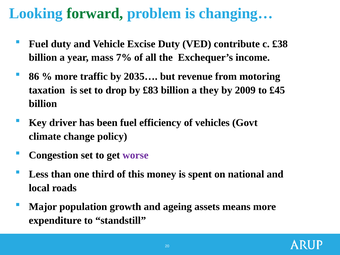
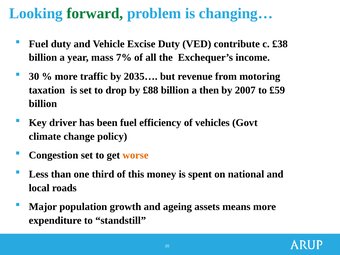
86: 86 -> 30 (34, 76)
£83: £83 -> £88 (151, 90)
they: they -> then (209, 90)
2009: 2009 -> 2007 (245, 90)
£45: £45 -> £59 (277, 90)
worse colour: purple -> orange (136, 155)
